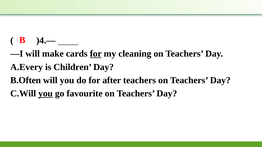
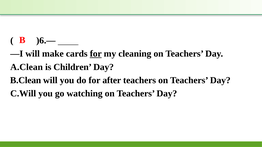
)4.—: )4.— -> )6.— (46, 41)
A.Every: A.Every -> A.Clean (27, 67)
B.Often: B.Often -> B.Clean (26, 80)
you underline: present -> none (46, 94)
favourite: favourite -> watching (85, 94)
